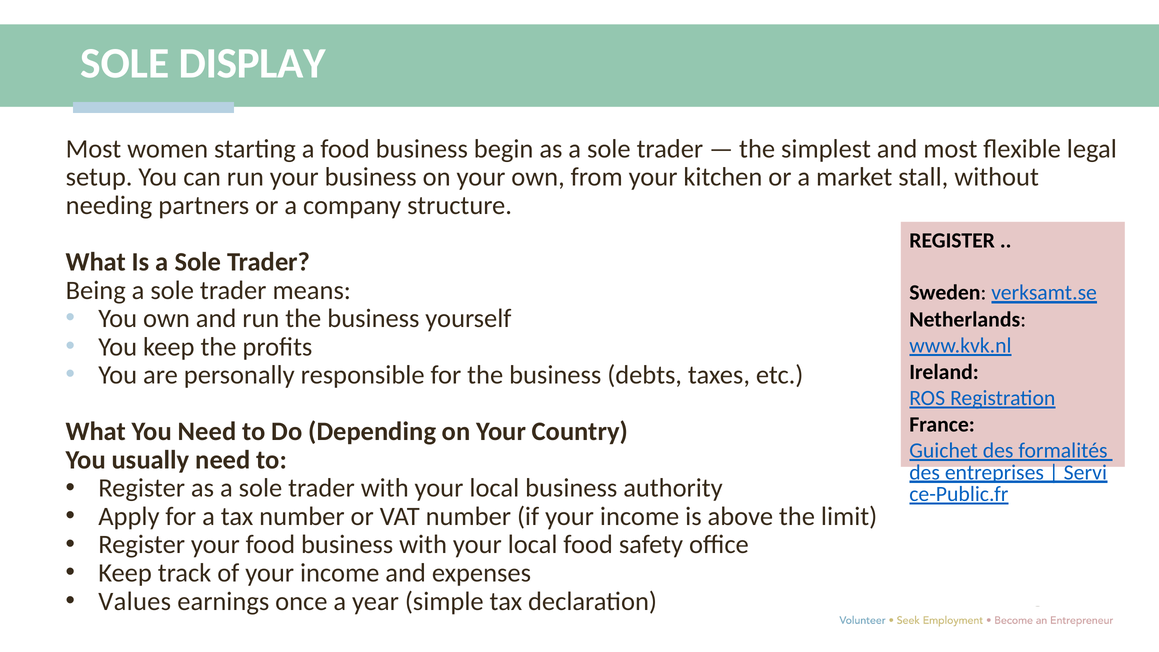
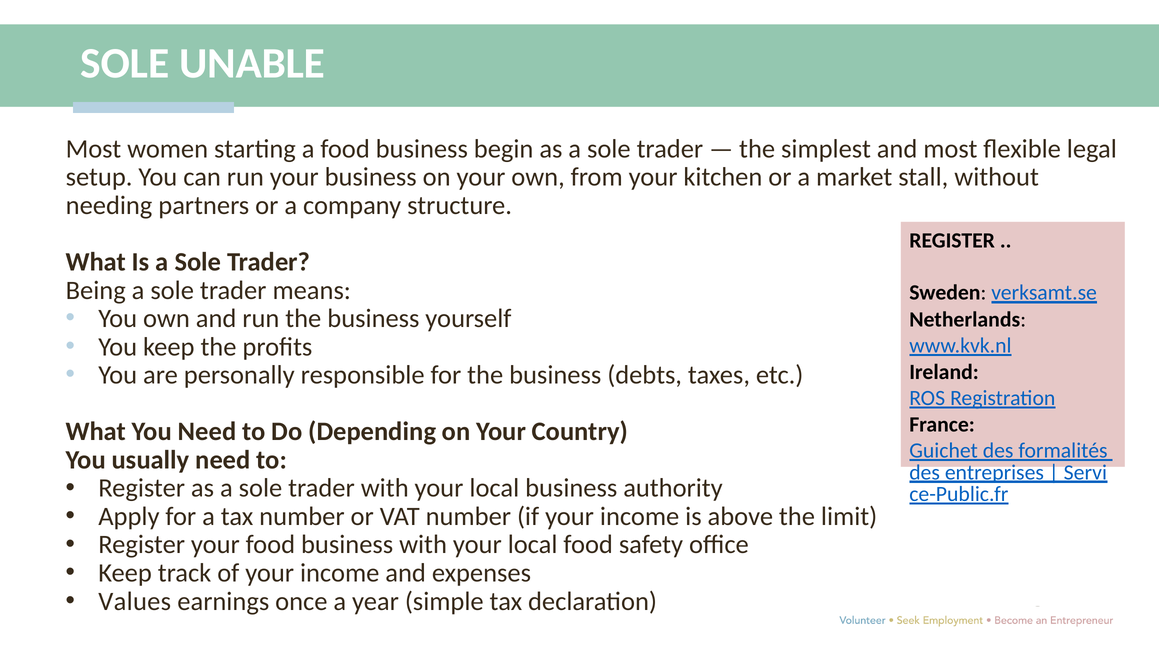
DISPLAY: DISPLAY -> UNABLE (252, 64)
